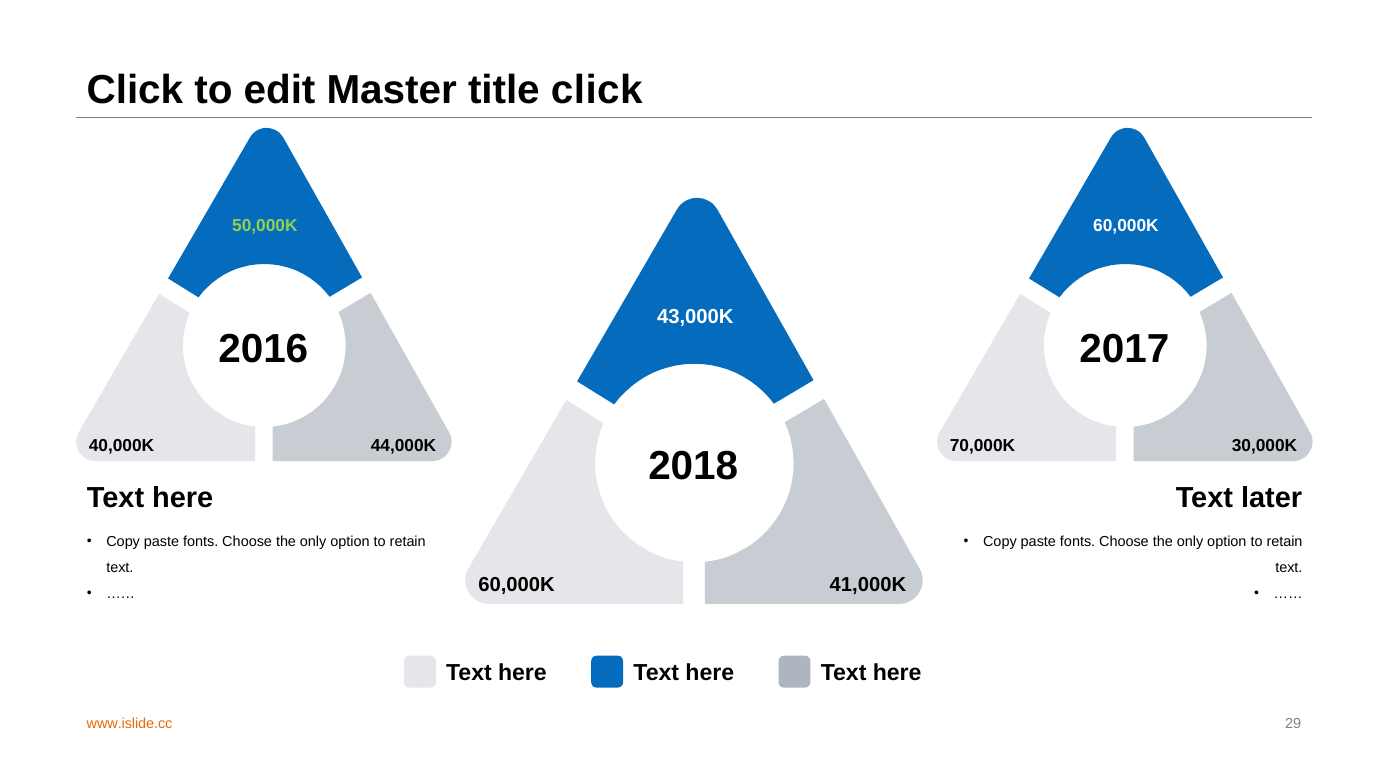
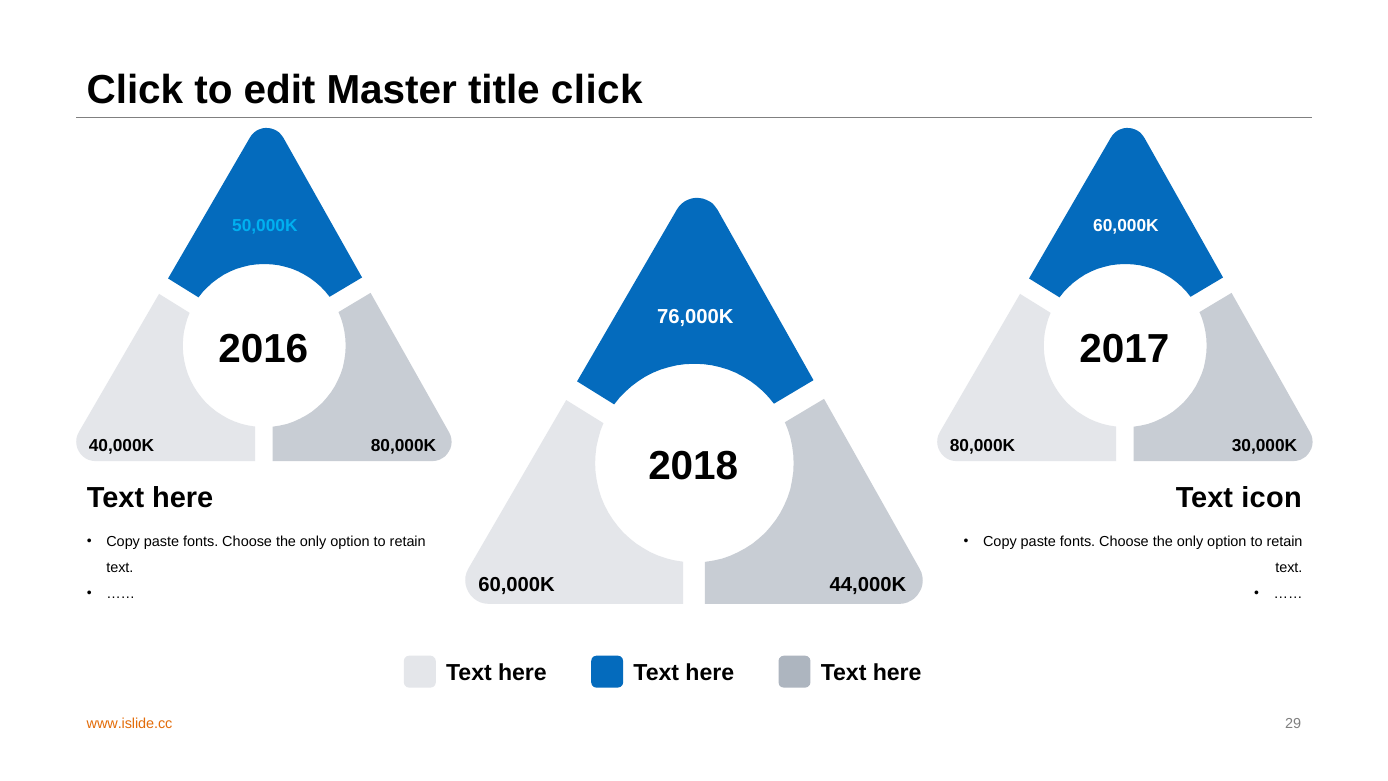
50,000K colour: light green -> light blue (265, 225)
43,000K: 43,000K -> 76,000K (695, 317)
40,000K 44,000K: 44,000K -> 80,000K (403, 445)
70,000K: 70,000K -> 80,000K (983, 445)
later: later -> icon (1272, 497)
41,000K: 41,000K -> 44,000K (868, 584)
